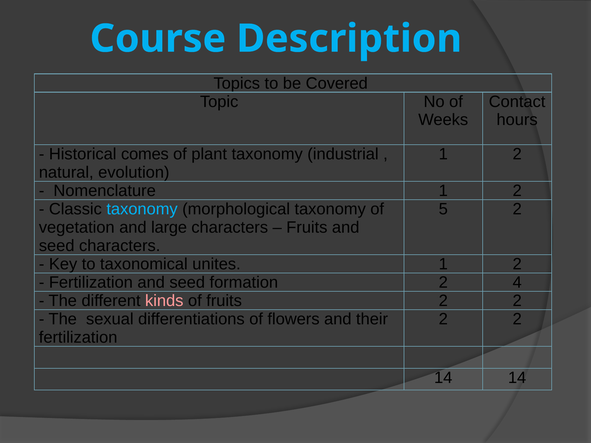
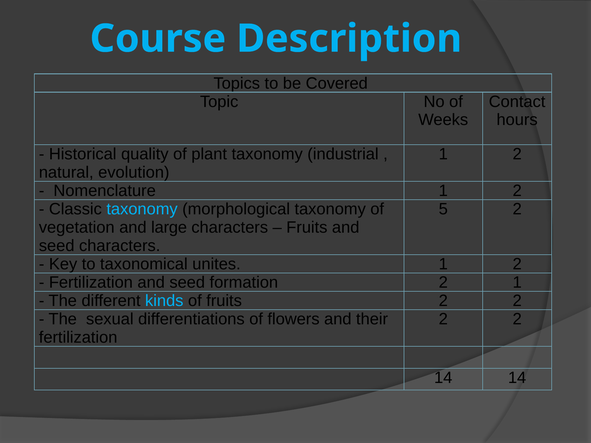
comes: comes -> quality (145, 154)
2 4: 4 -> 1 (517, 283)
kinds colour: pink -> light blue (164, 301)
